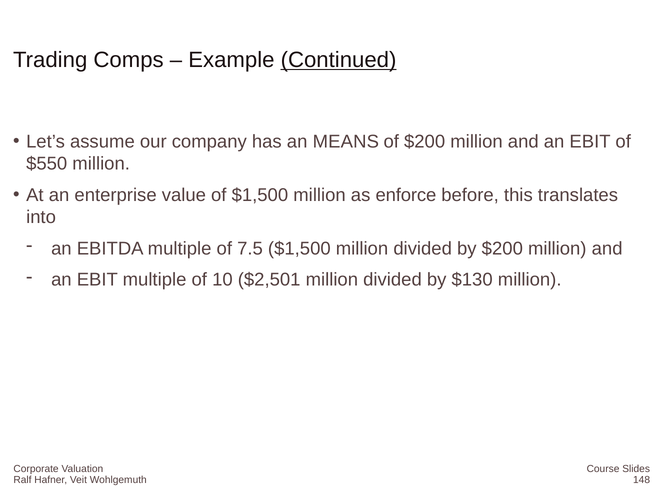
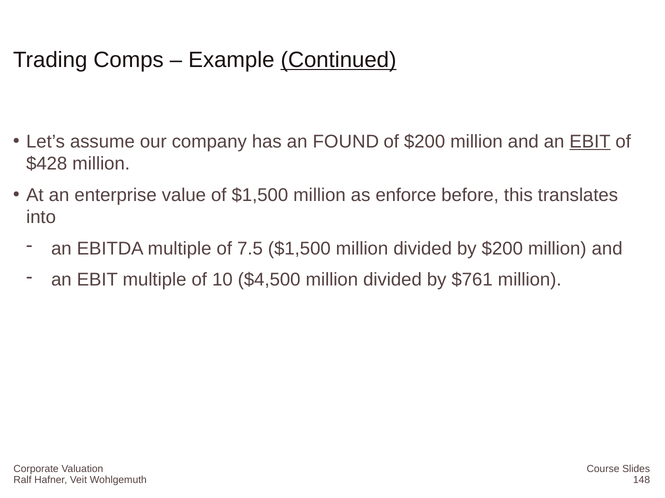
MEANS: MEANS -> FOUND (346, 142)
EBIT underline: none -> present (590, 142)
$550: $550 -> $428 (47, 164)
$2,501: $2,501 -> $4,500 (269, 280)
$130: $130 -> $761 (472, 280)
